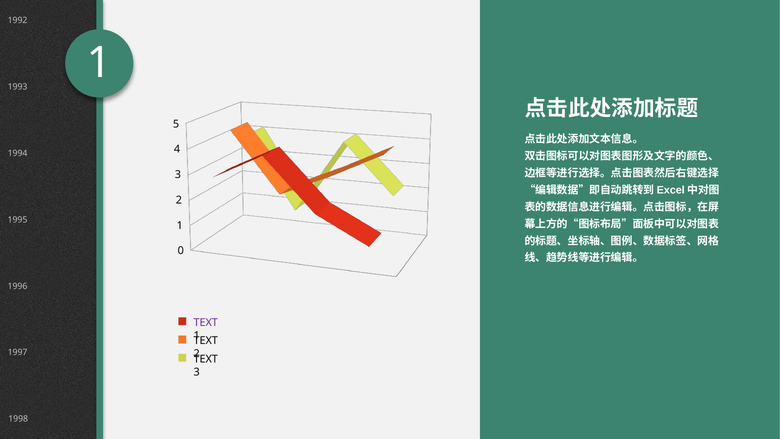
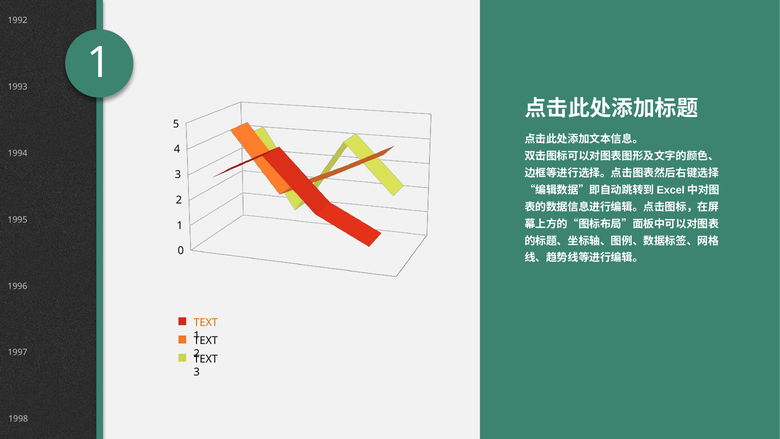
TEXT colour: purple -> orange (206, 322)
